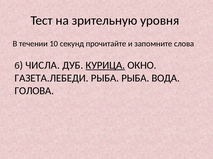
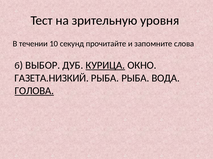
ЧИСЛА: ЧИСЛА -> ВЫБОР (43, 66)
ГАЗЕТА.ЛЕБЕДИ: ГАЗЕТА.ЛЕБЕДИ -> ГАЗЕТА.НИЗКИЙ (52, 78)
ГОЛОВА underline: none -> present (34, 91)
